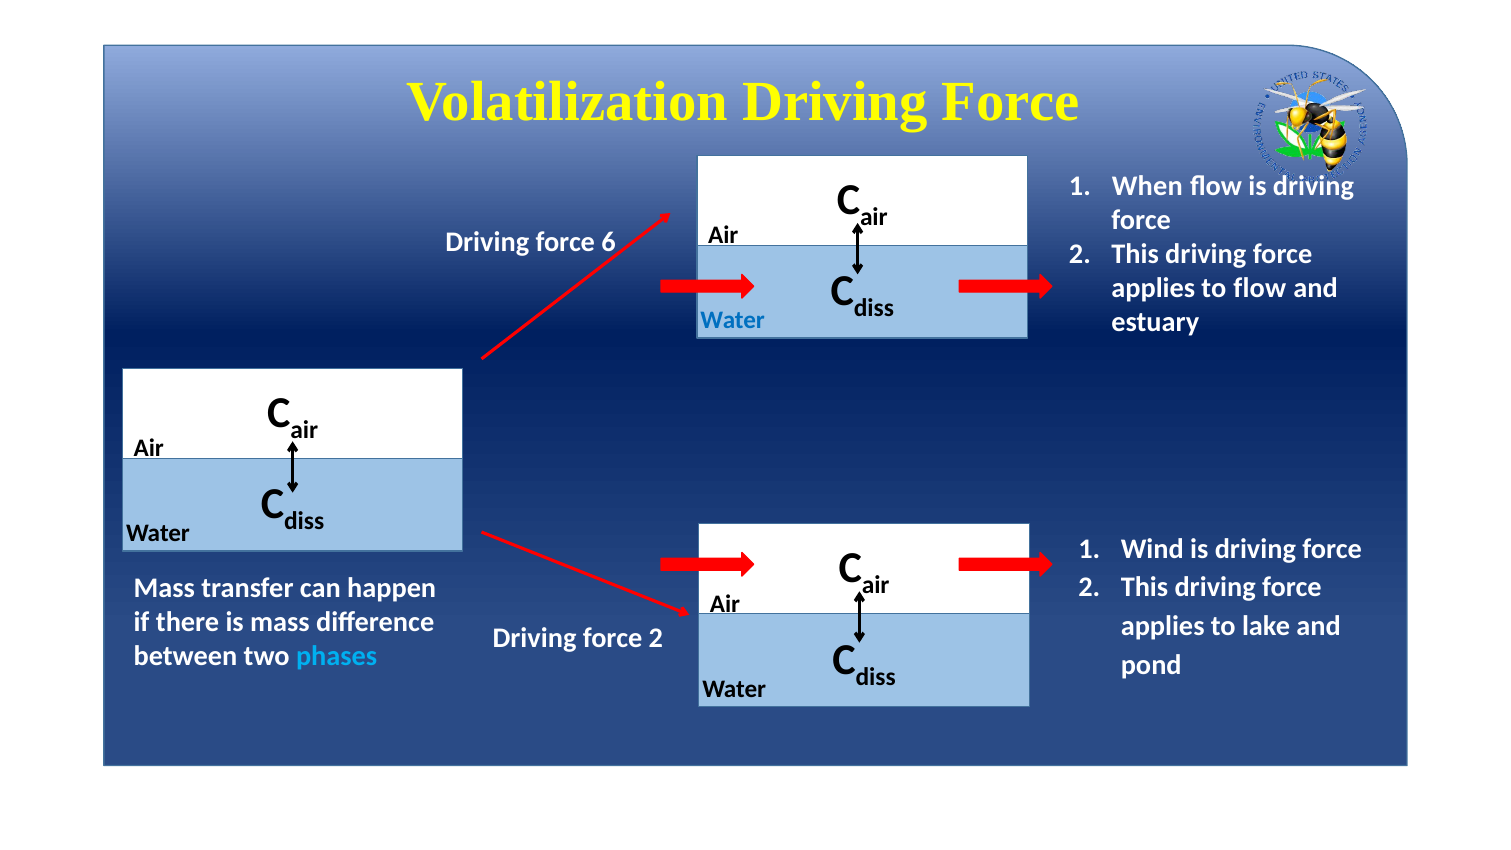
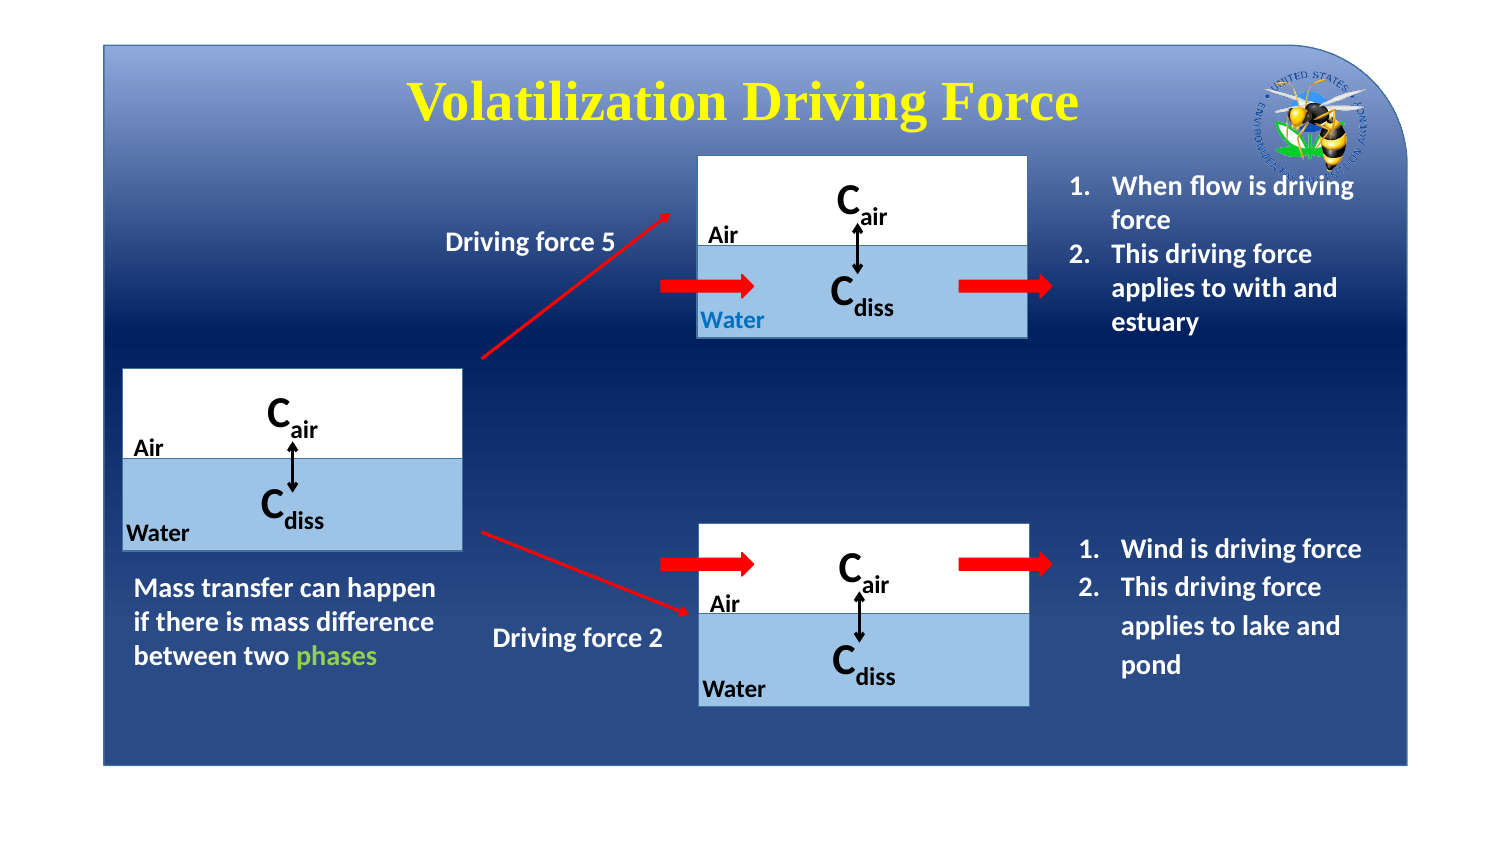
6: 6 -> 5 (609, 242)
to flow: flow -> with (1260, 288)
phases colour: light blue -> light green (337, 656)
